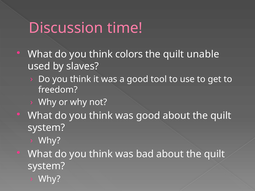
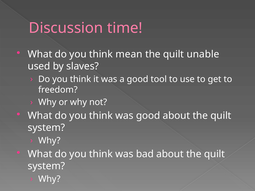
colors: colors -> mean (129, 54)
